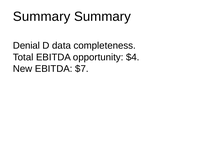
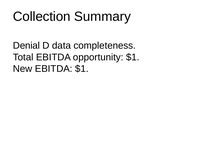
Summary: Summary -> Collection (42, 16)
opportunity $4: $4 -> $1 (133, 57)
EBITDA $7: $7 -> $1 (82, 69)
